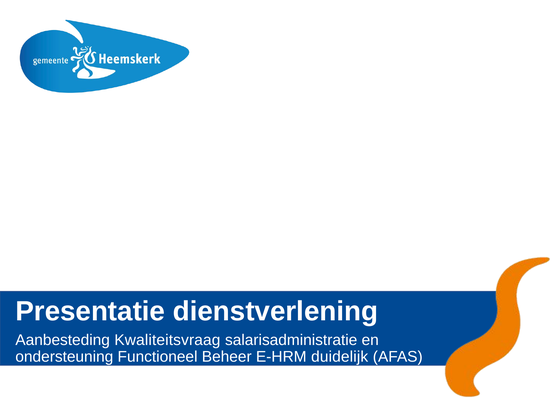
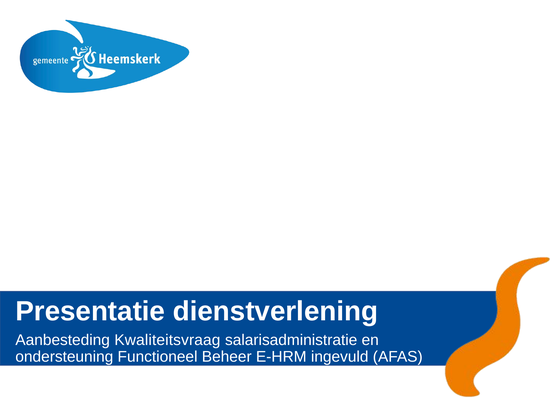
duidelijk: duidelijk -> ingevuld (340, 357)
